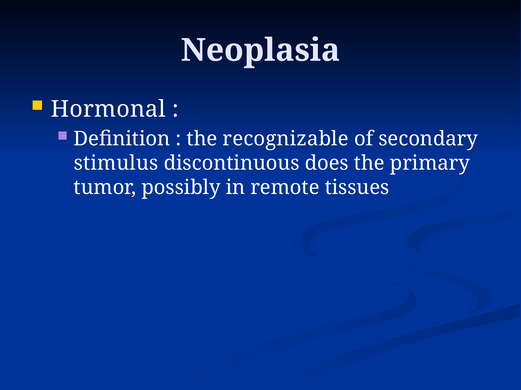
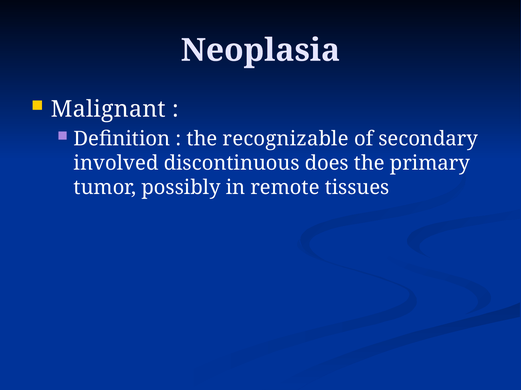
Hormonal: Hormonal -> Malignant (108, 109)
stimulus: stimulus -> involved (116, 164)
